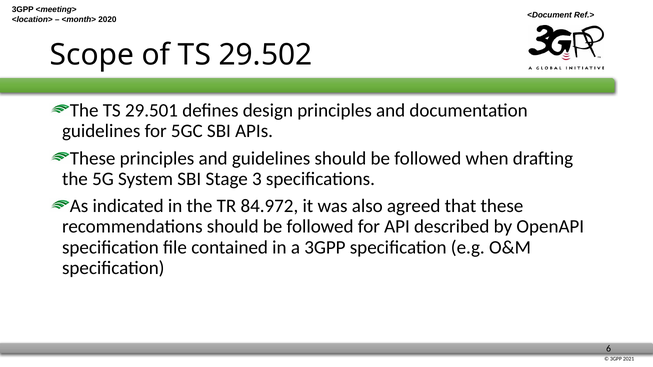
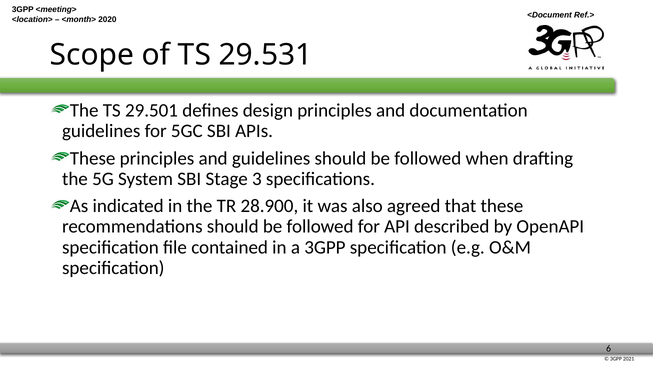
29.502: 29.502 -> 29.531 (266, 55)
84.972: 84.972 -> 28.900 (269, 206)
